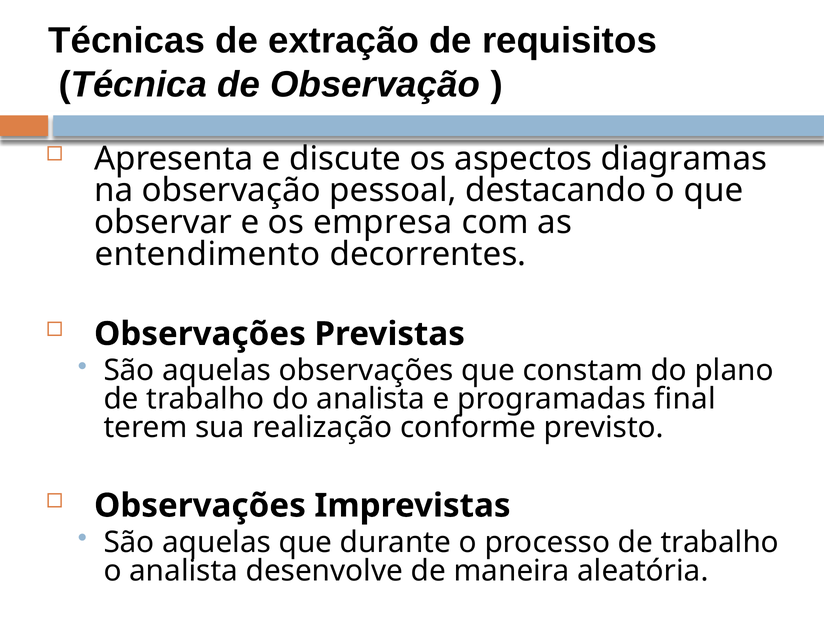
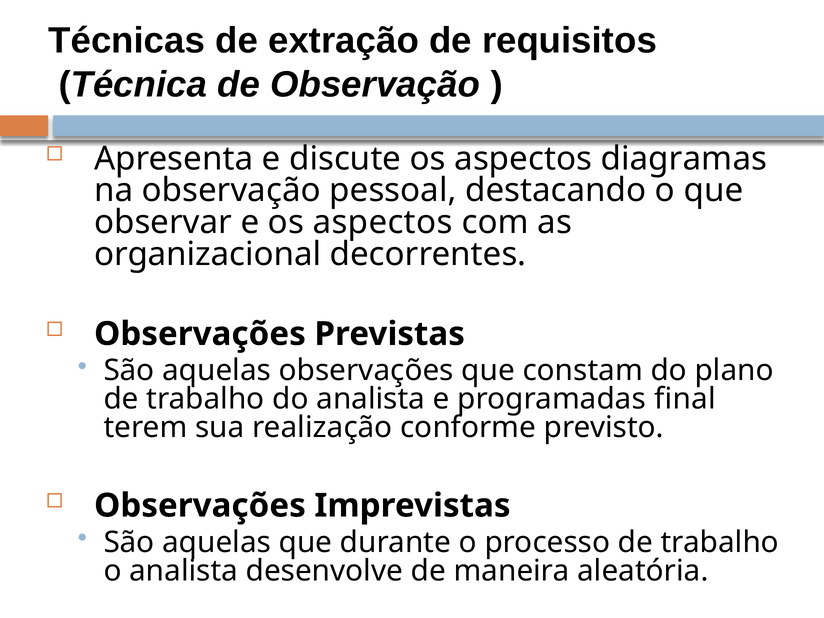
e os empresa: empresa -> aspectos (383, 222)
entendimento: entendimento -> organizacional (208, 254)
